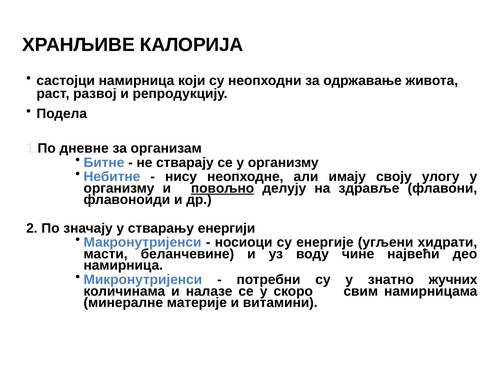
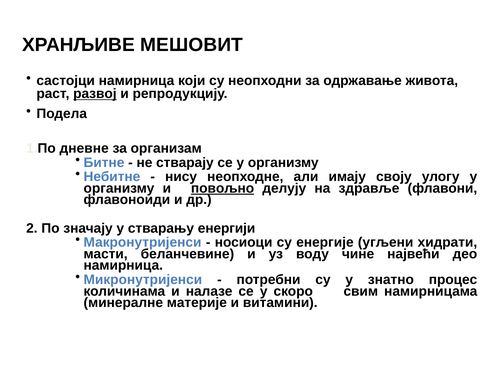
КАЛОРИЈА: КАЛОРИЈА -> МЕШОВИТ (192, 45)
развој underline: none -> present (95, 94)
жучних: жучних -> процес (453, 280)
